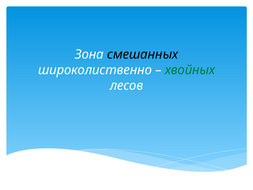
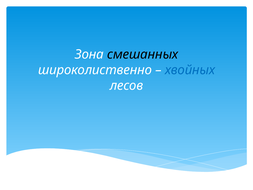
хвойных colour: green -> blue (190, 70)
